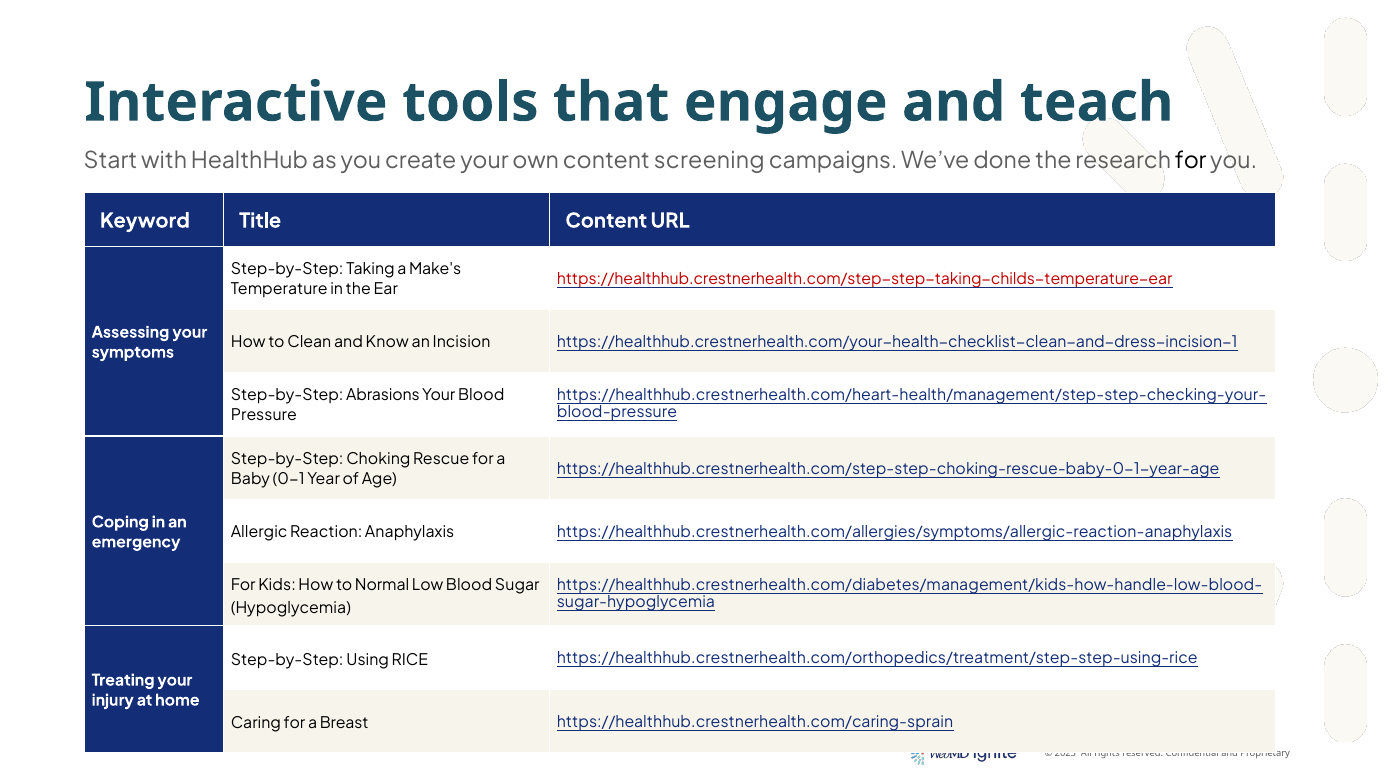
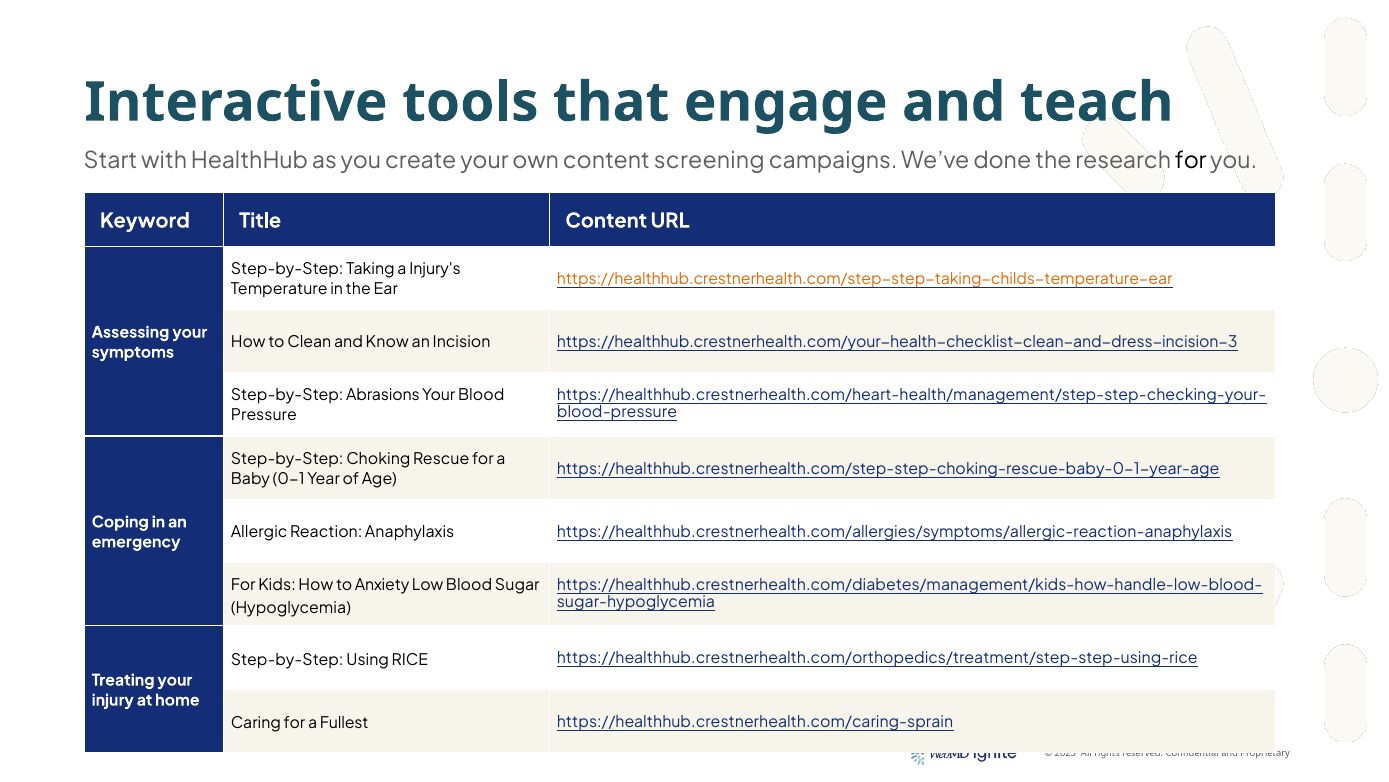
Make's: Make's -> Injury's (435, 269)
https://healthhub.crestnerhealth.com/step-step-taking-childs-temperature-ear colour: red -> orange (865, 279)
https://healthhub.crestnerhealth.com/your-health-checklist-clean-and-dress-incision-1: https://healthhub.crestnerhealth.com/your-health-checklist-clean-and-dress-incision-1 -> https://healthhub.crestnerhealth.com/your-health-checklist-clean-and-dress-incision-3 (897, 342)
Normal: Normal -> Anxiety (382, 585)
Breast: Breast -> Fullest (344, 723)
